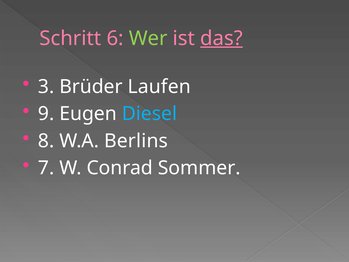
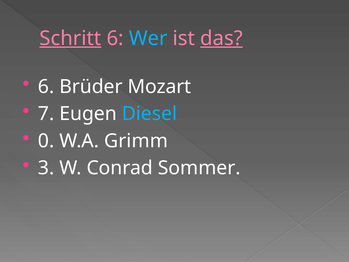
Schritt underline: none -> present (70, 38)
Wer colour: light green -> light blue (148, 38)
3: 3 -> 6 (46, 87)
Laufen: Laufen -> Mozart (159, 87)
9: 9 -> 7 (46, 114)
8: 8 -> 0 (46, 141)
Berlins: Berlins -> Grimm (136, 141)
7: 7 -> 3 (46, 168)
